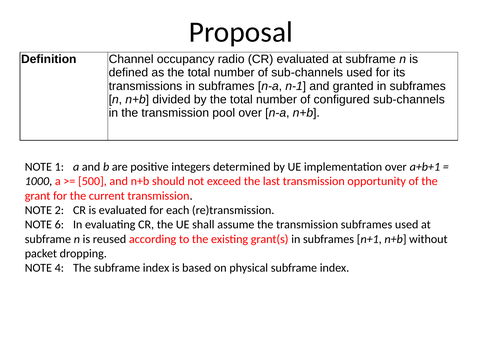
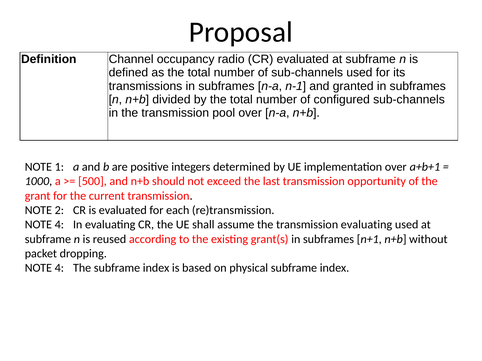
6: 6 -> 4 (59, 225)
transmission subframes: subframes -> evaluating (367, 225)
